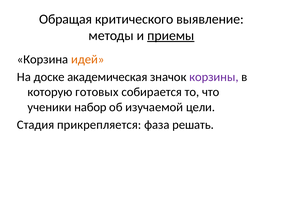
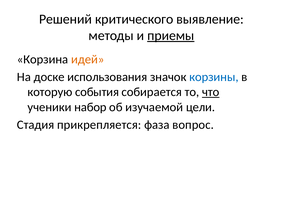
Обращая: Обращая -> Решений (66, 19)
академическая: академическая -> использования (107, 77)
корзины colour: purple -> blue (214, 77)
готовых: готовых -> события (97, 92)
что underline: none -> present (211, 92)
решать: решать -> вопрос (193, 125)
